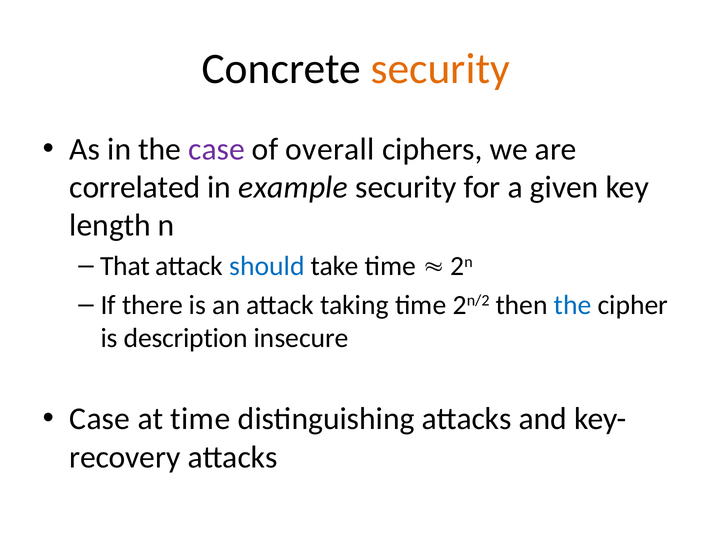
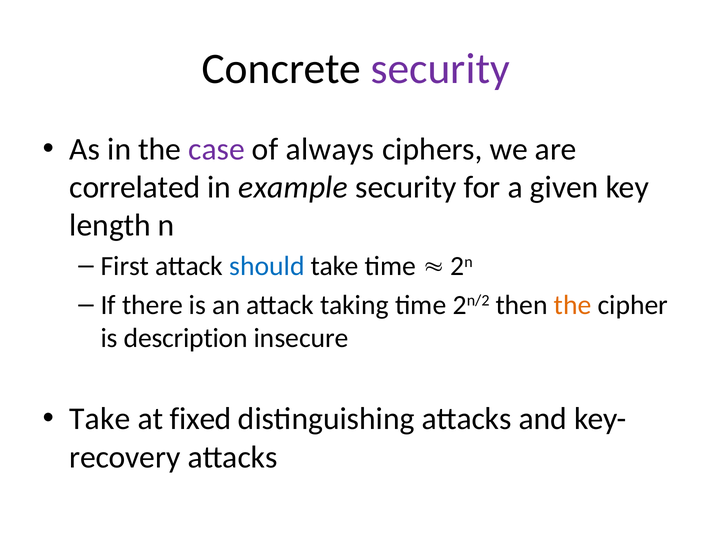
security colour: orange -> purple (440, 69)
overall: overall -> always (330, 149)
That: That -> First (125, 266)
the colour: blue -> orange (573, 305)
Case: Case -> Take (100, 419)
at time: time -> fixed (201, 419)
